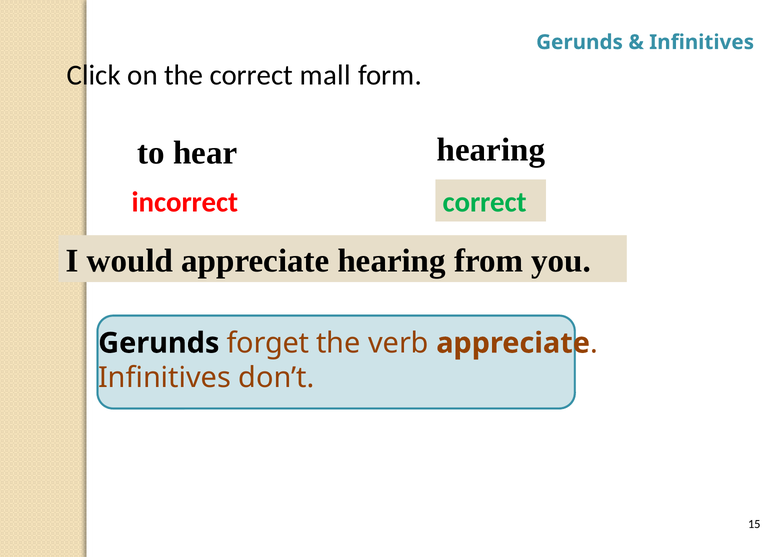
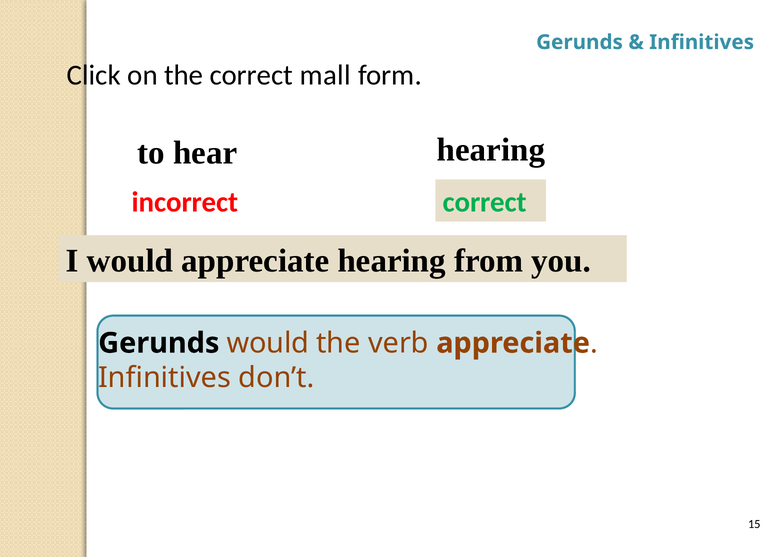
Gerunds forget: forget -> would (268, 343)
